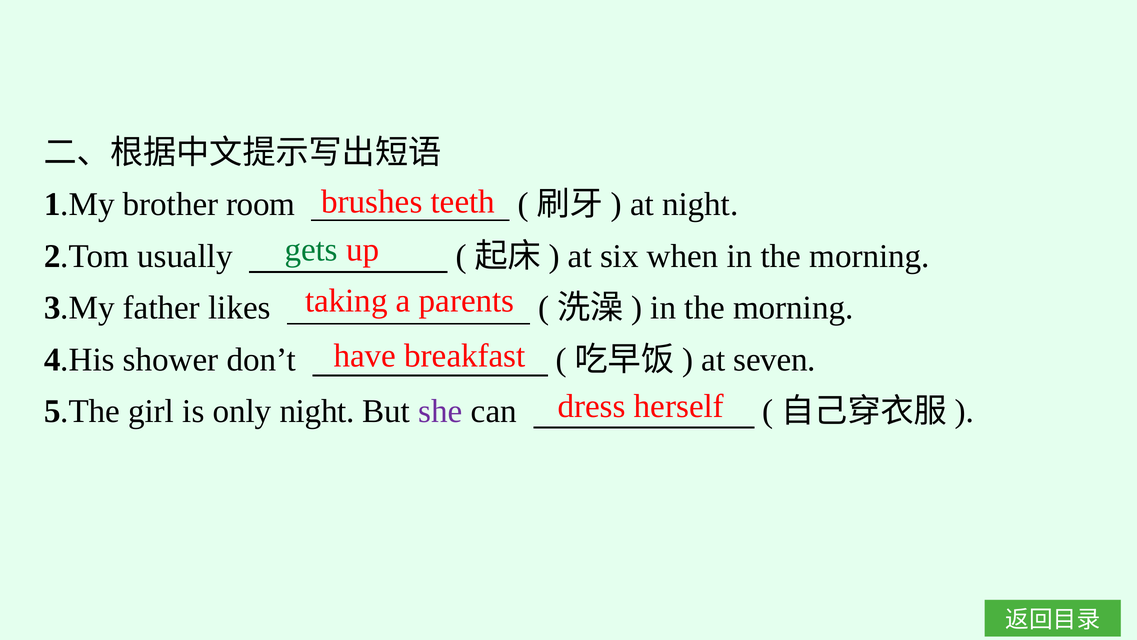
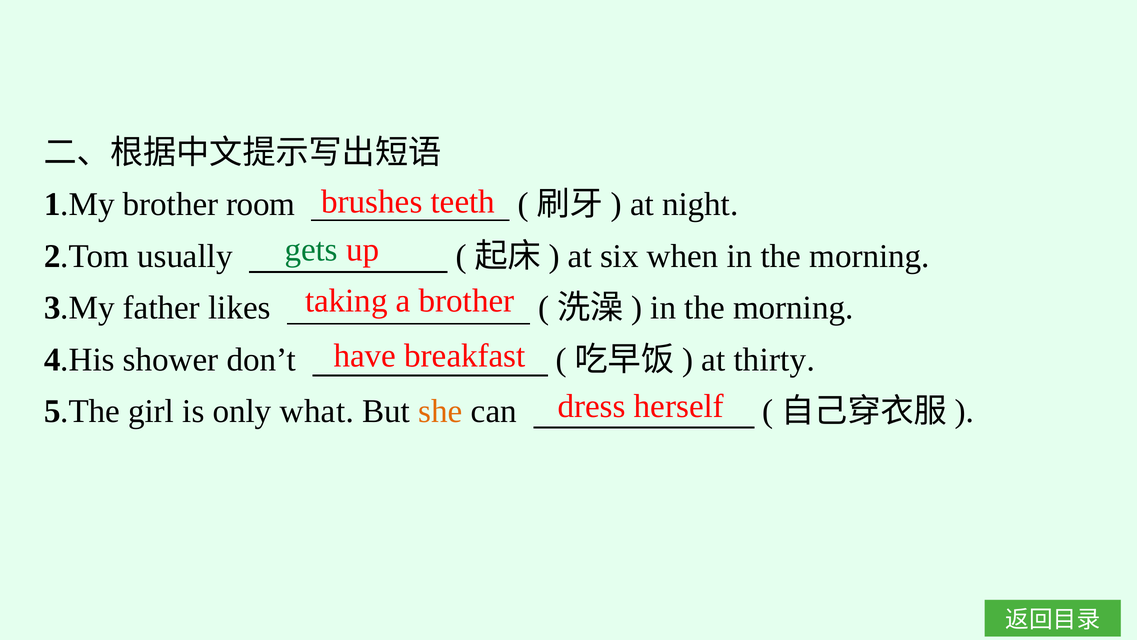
a parents: parents -> brother (467, 301)
seven: seven -> thirty (774, 359)
only night: night -> what (317, 411)
she colour: purple -> orange (440, 411)
